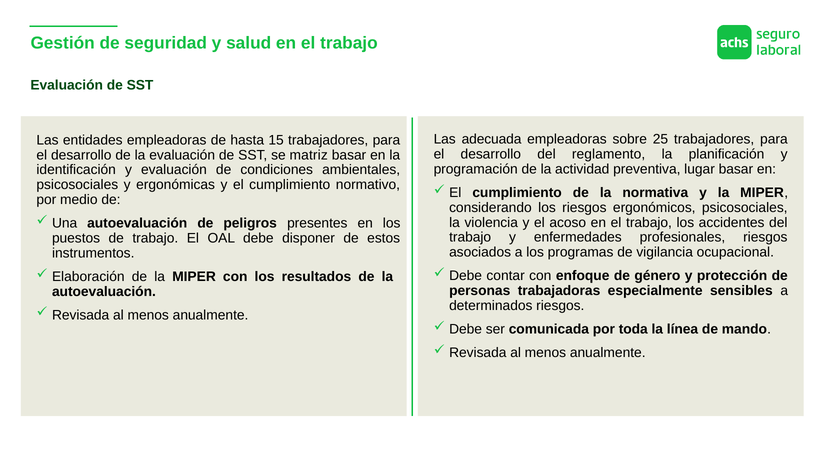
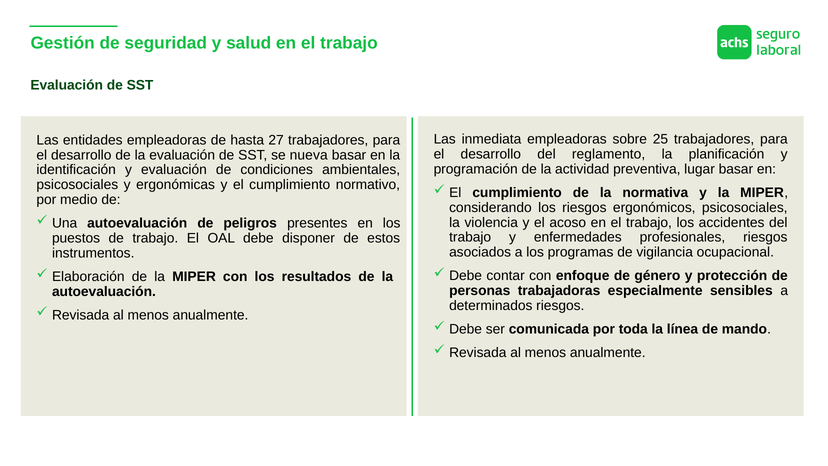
adecuada: adecuada -> inmediata (491, 139)
15: 15 -> 27 (276, 140)
matriz: matriz -> nueva (309, 155)
